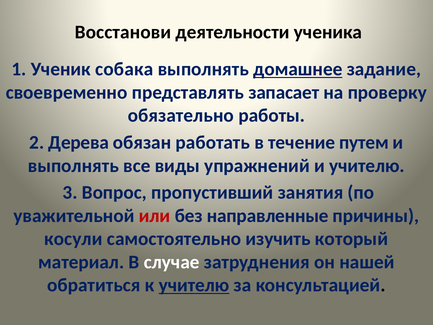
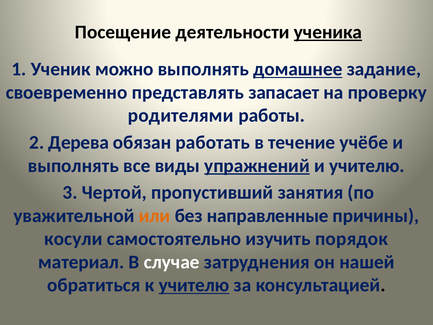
Восстанови: Восстанови -> Посещение (123, 32)
ученика underline: none -> present (328, 32)
собака: собака -> можно (124, 69)
обязательно: обязательно -> родителями (181, 115)
путем: путем -> учёбе (364, 142)
упражнений underline: none -> present (257, 166)
Вопрос: Вопрос -> Чертой (114, 192)
или colour: red -> orange (155, 216)
который: который -> порядок (352, 239)
